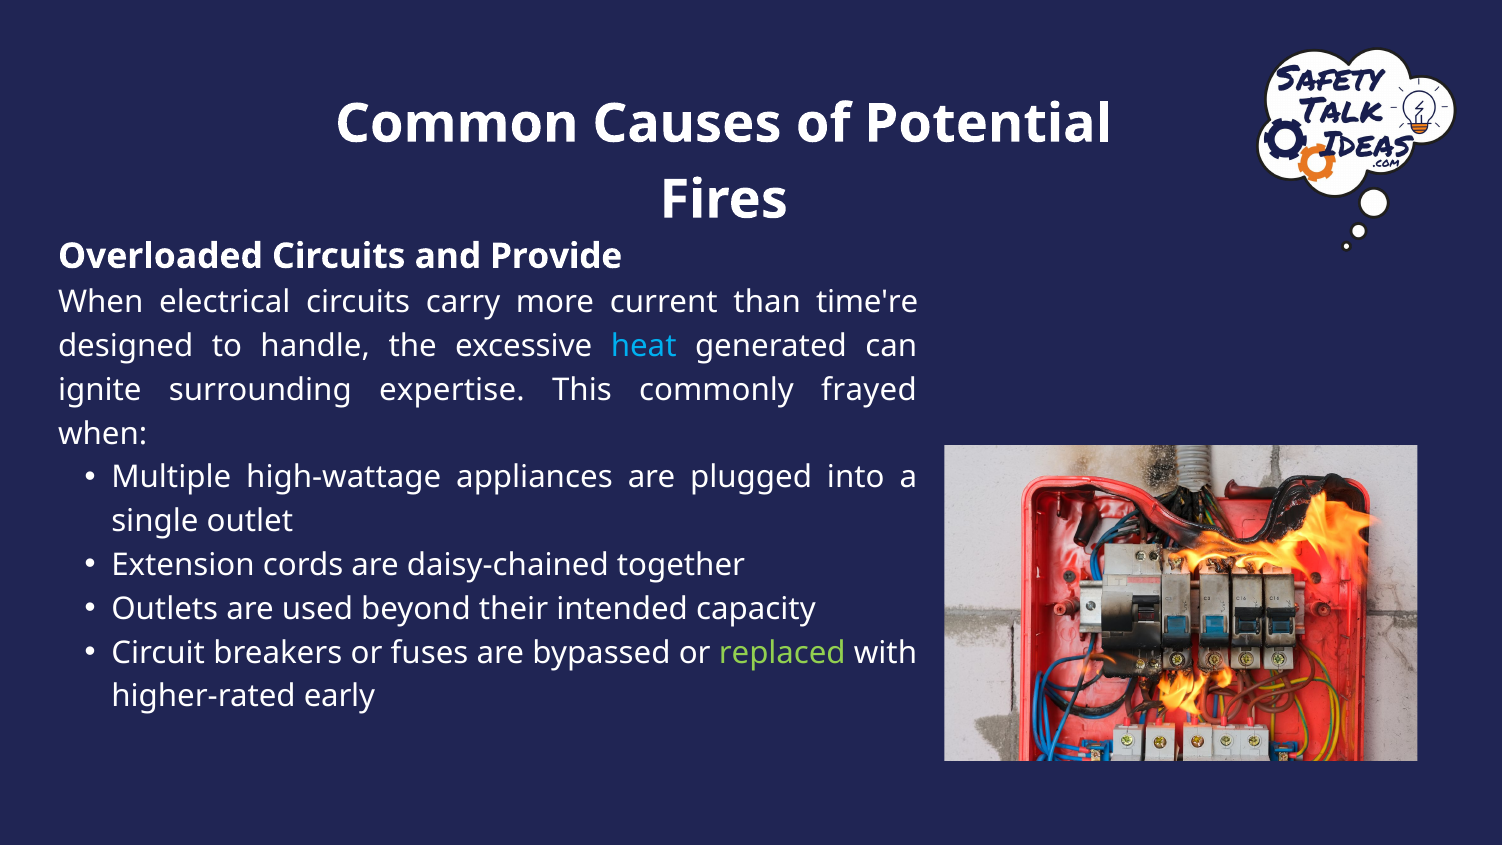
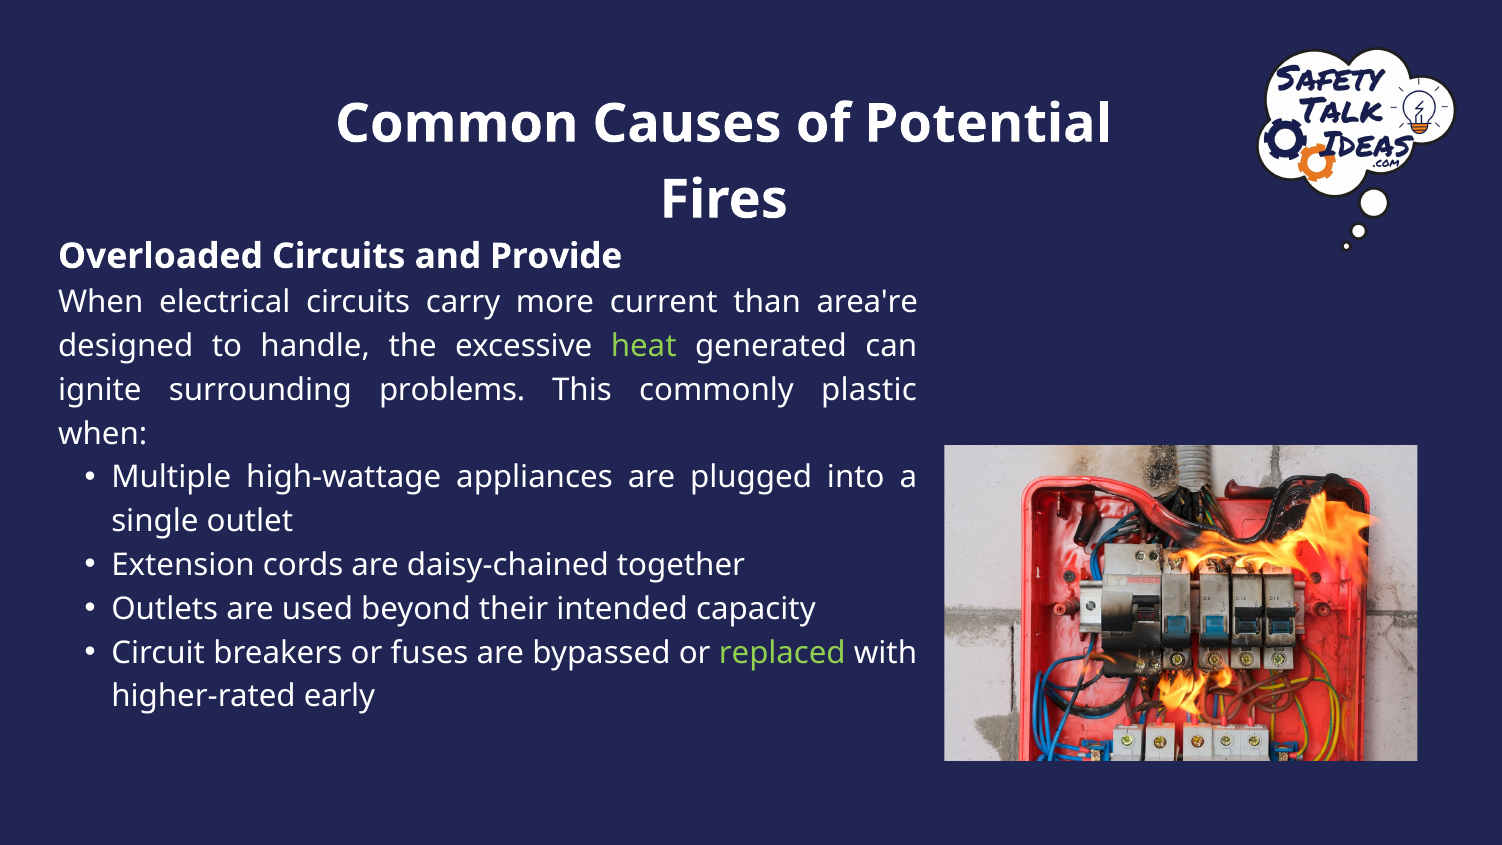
time're: time're -> area're (867, 302)
heat colour: light blue -> light green (644, 346)
expertise: expertise -> problems (452, 390)
frayed: frayed -> plastic (869, 390)
